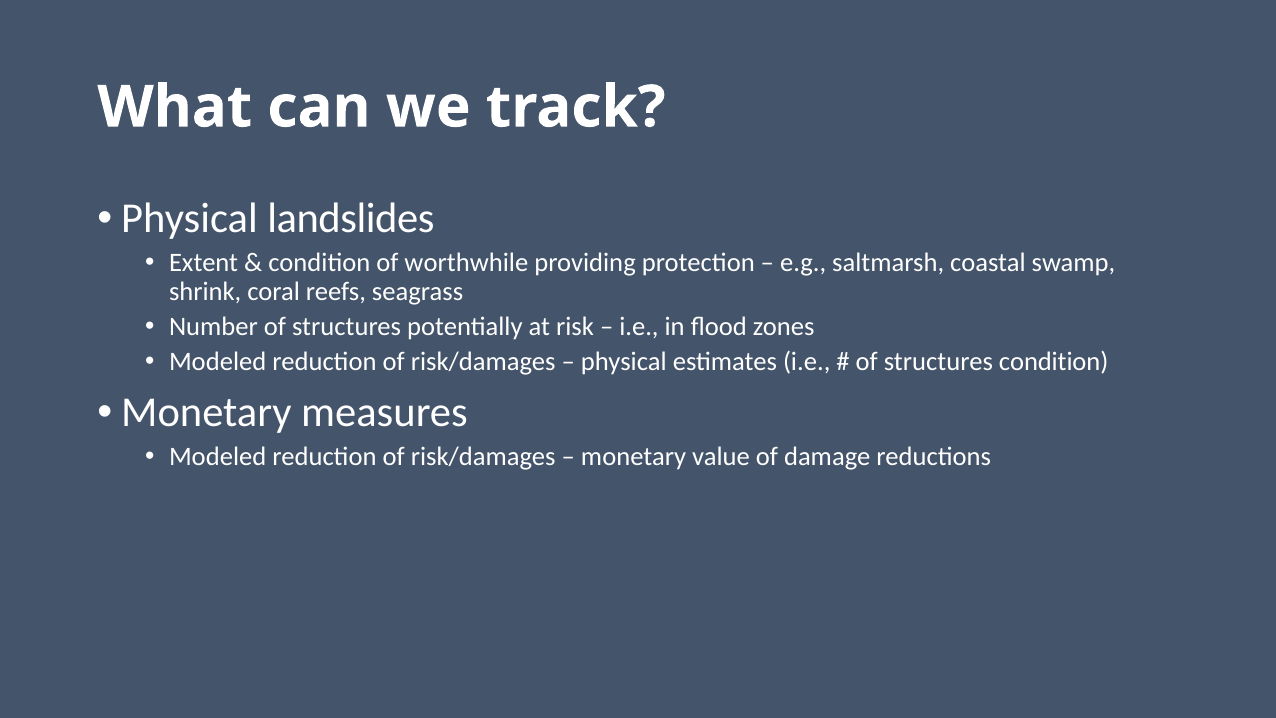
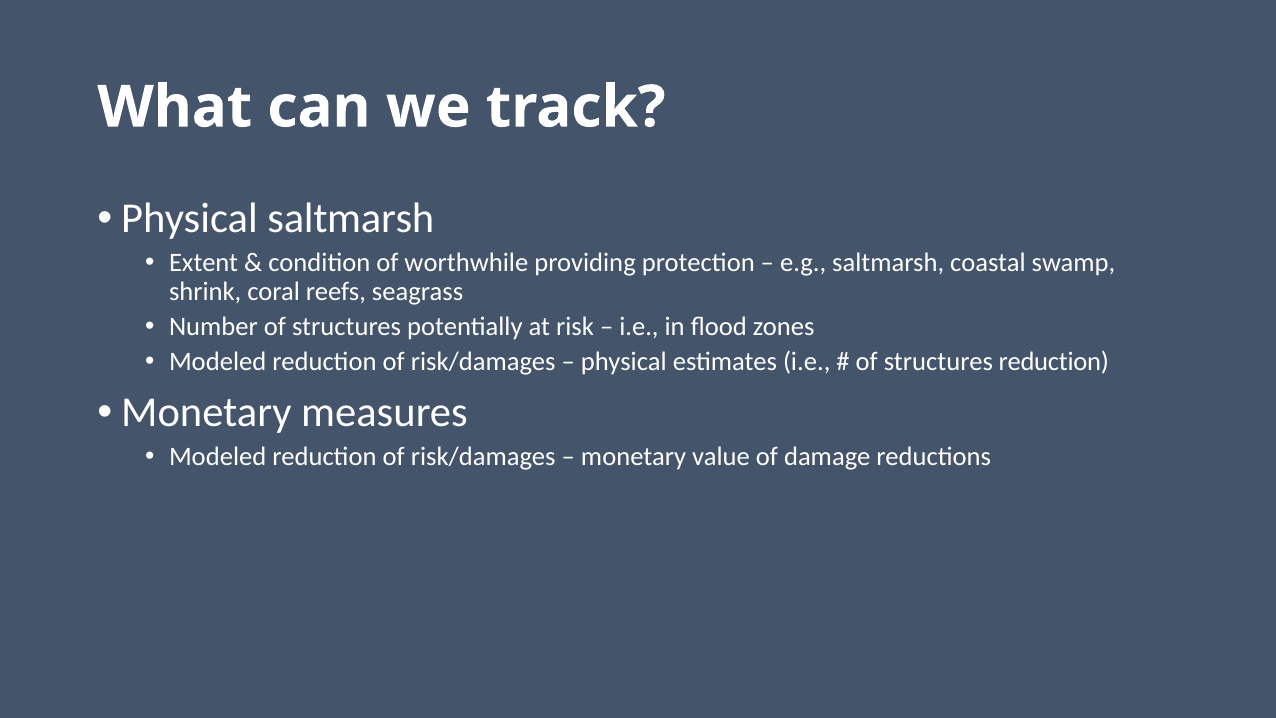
Physical landslides: landslides -> saltmarsh (351, 219)
structures condition: condition -> reduction (1054, 362)
